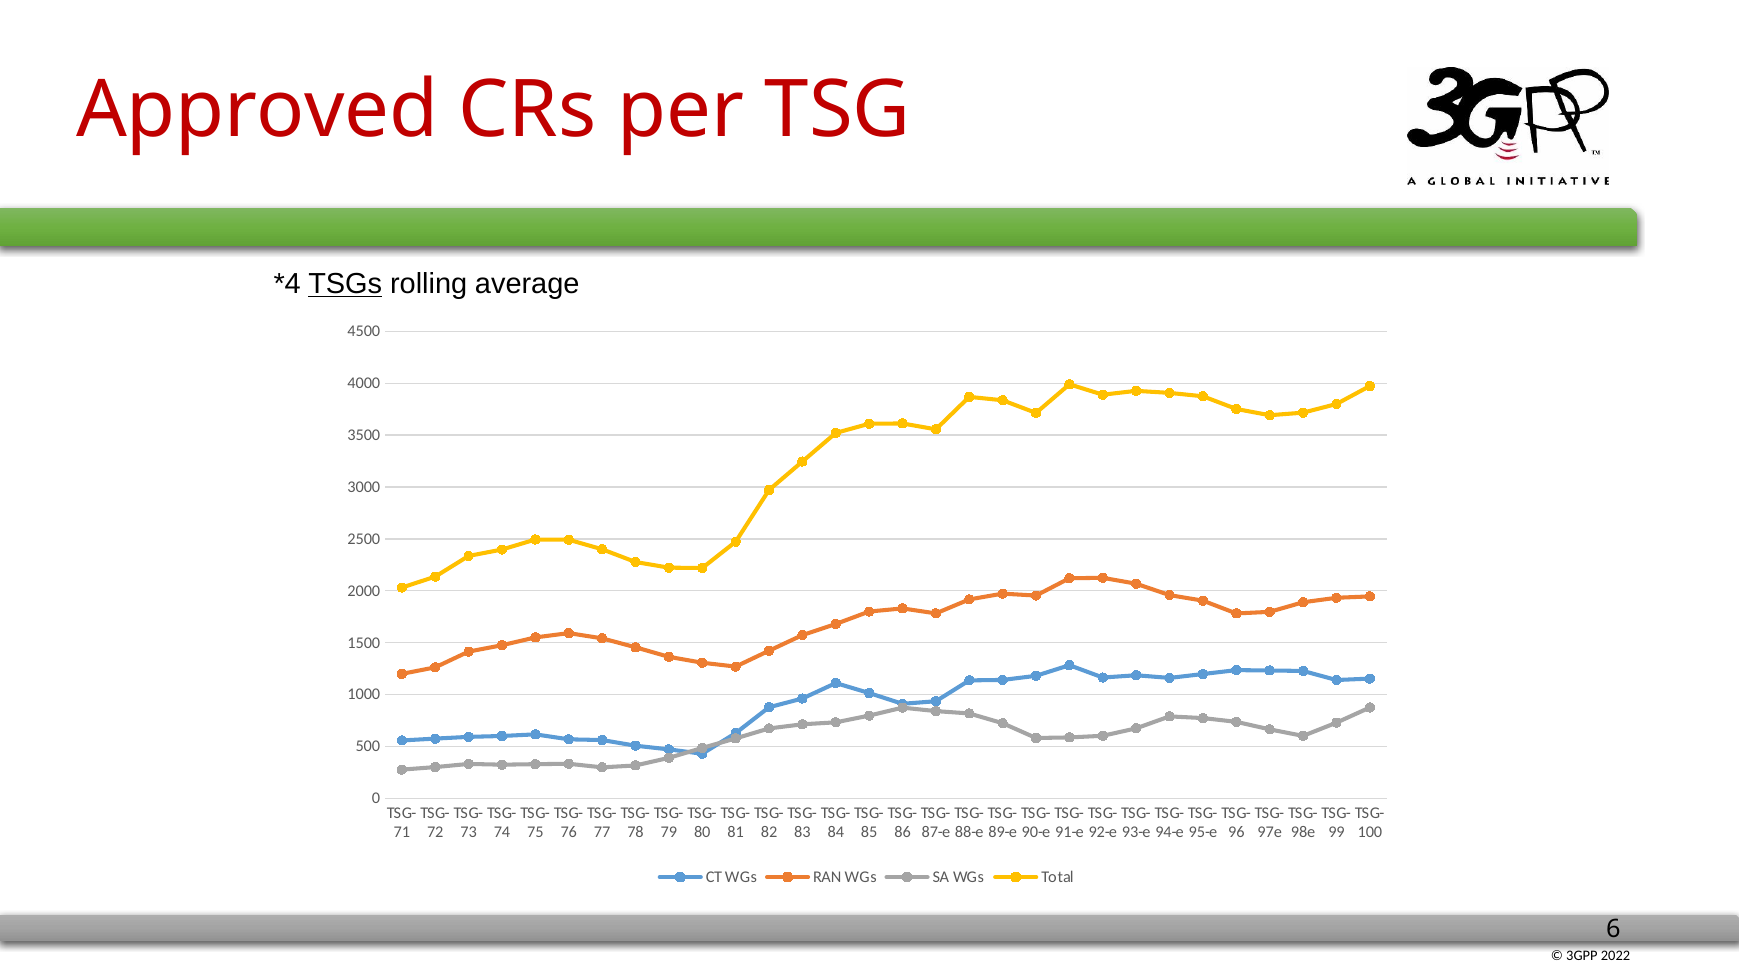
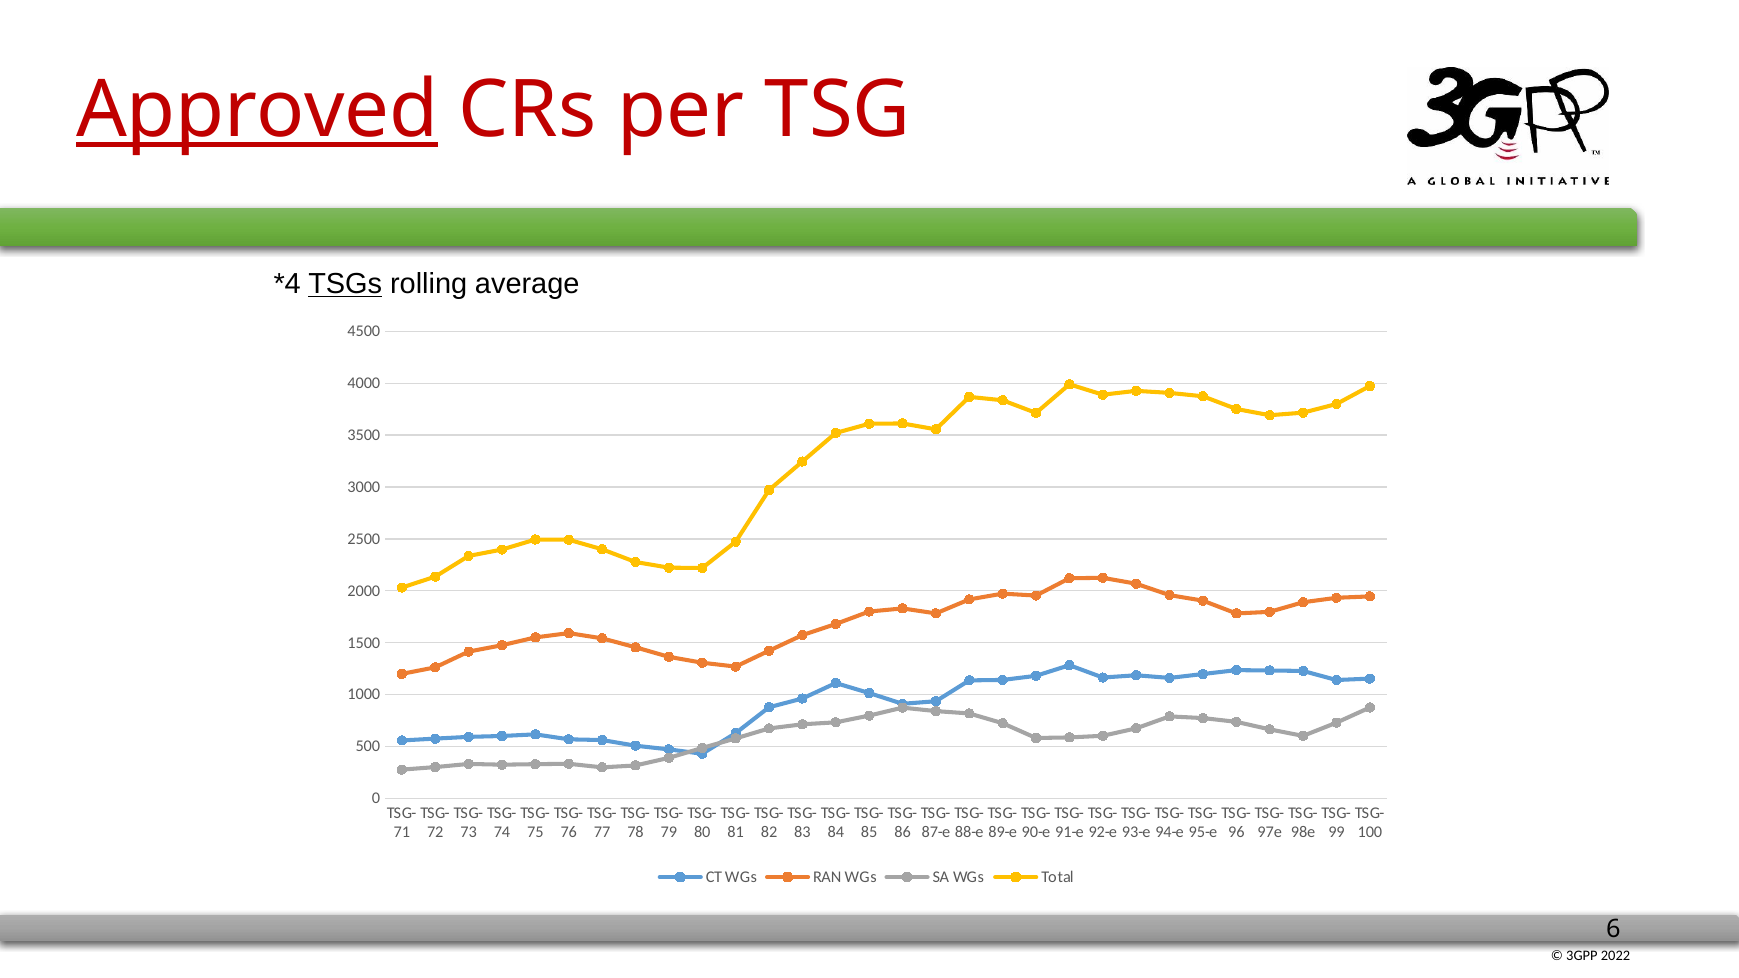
Approved underline: none -> present (257, 110)
